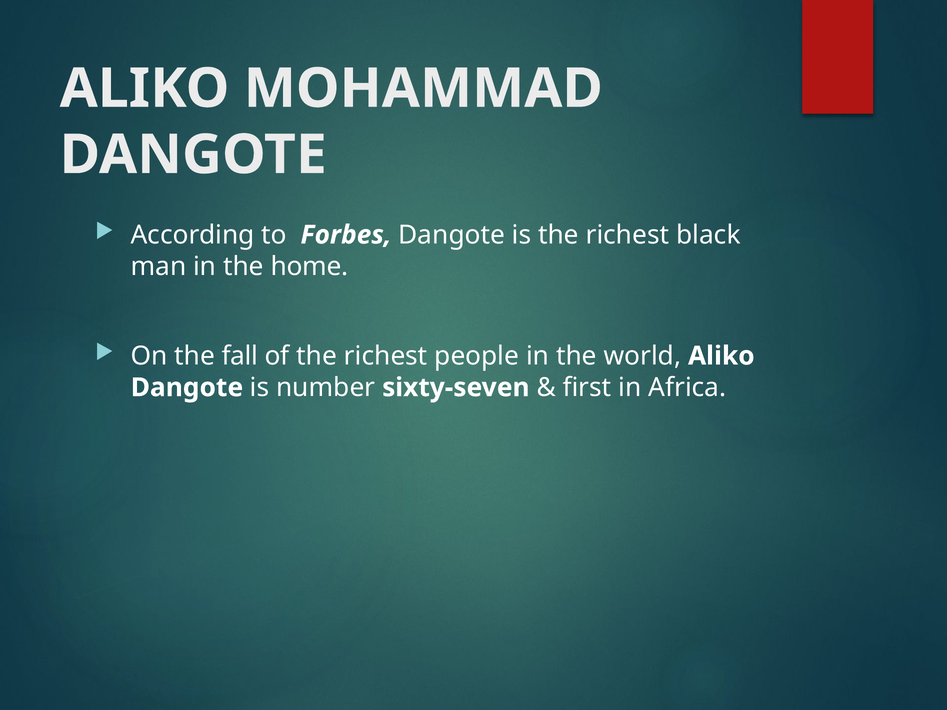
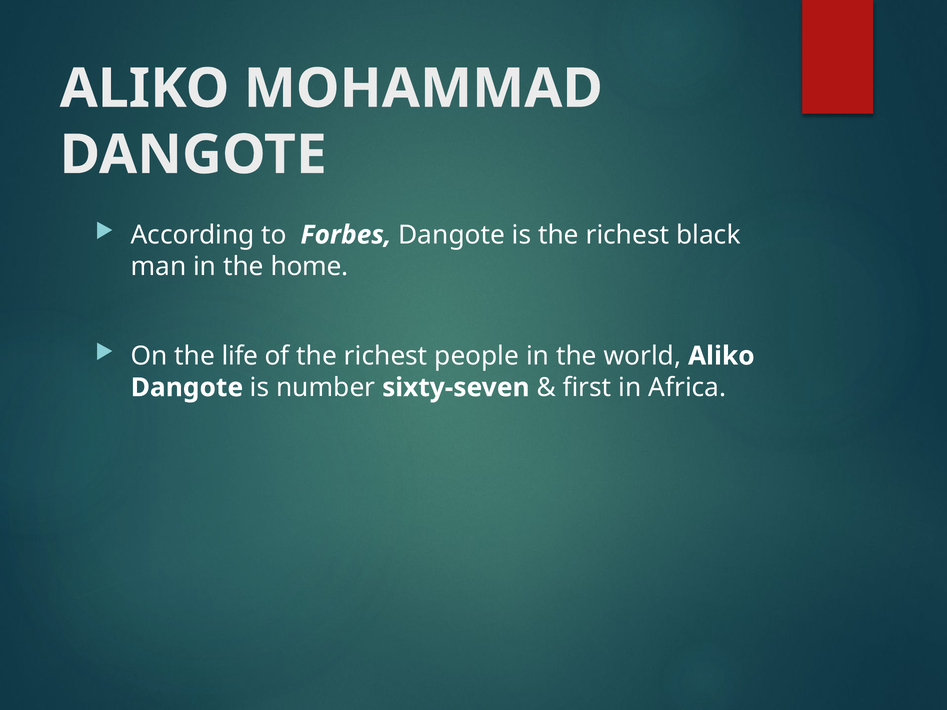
fall: fall -> life (240, 356)
